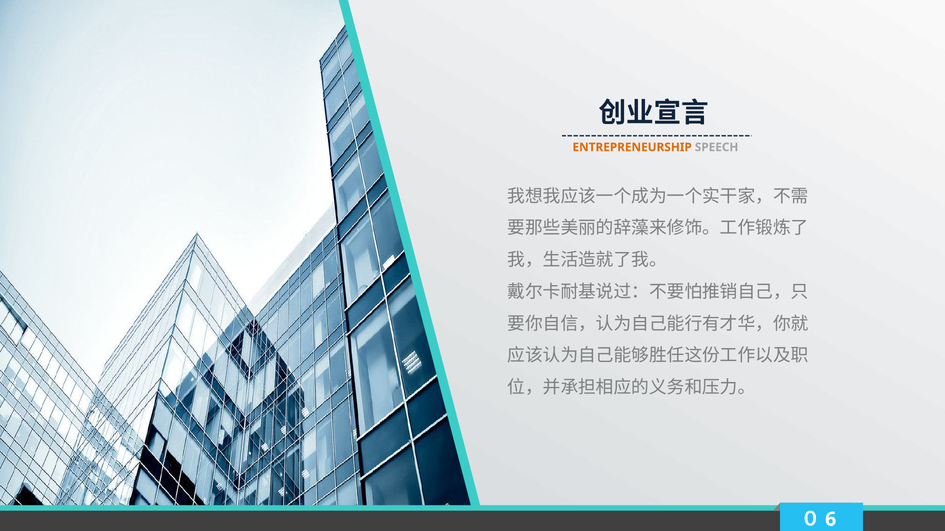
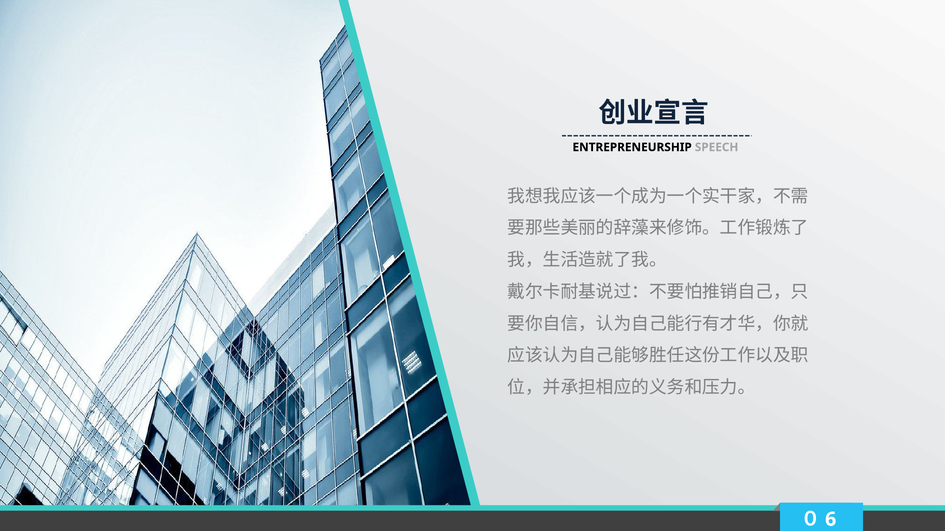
ENTREPRENEURSHIP colour: orange -> black (632, 147)
